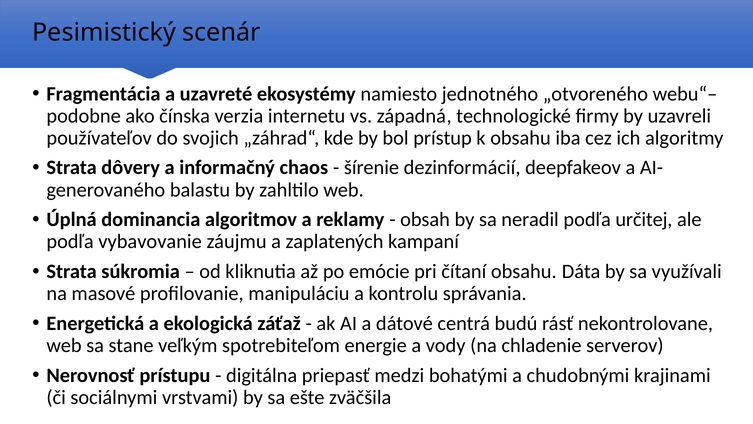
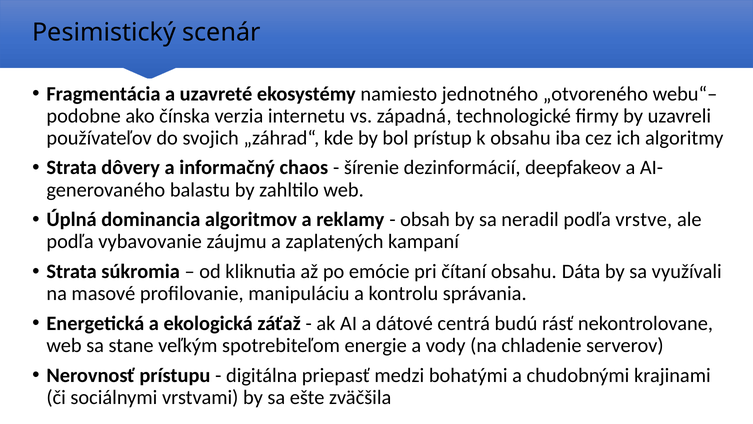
určitej: určitej -> vrstve (644, 219)
